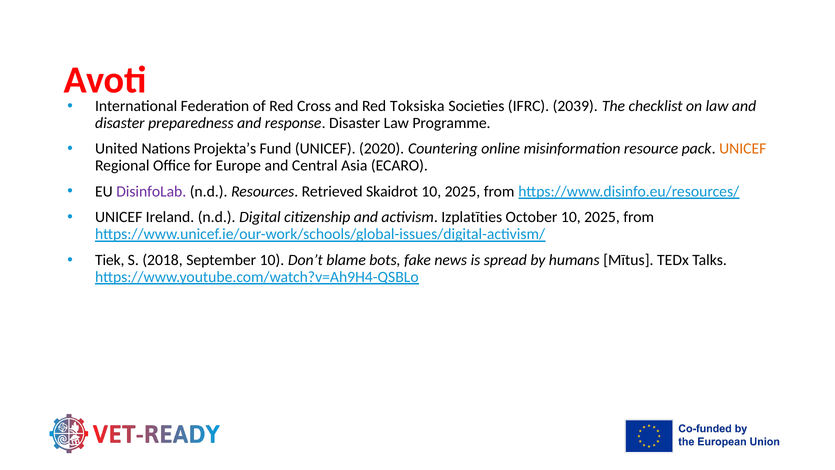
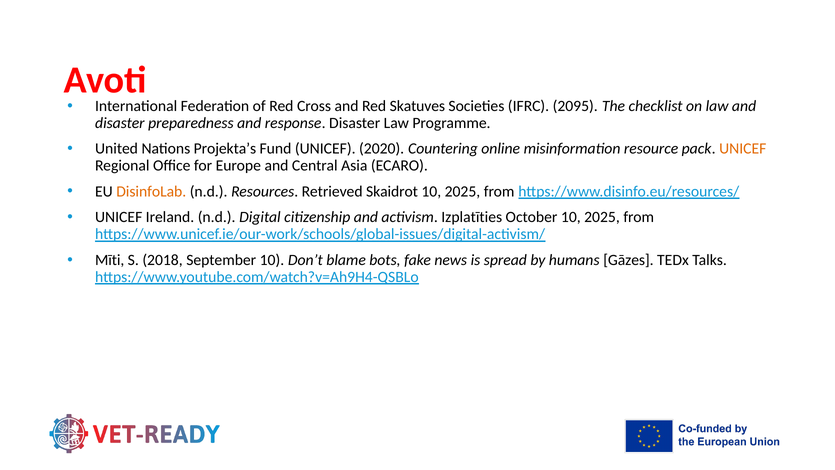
Toksiska: Toksiska -> Skatuves (417, 106)
2039: 2039 -> 2095 (575, 106)
DisinfoLab colour: purple -> orange (151, 191)
Tiek: Tiek -> Mīti (110, 260)
Mītus: Mītus -> Gāzes (628, 260)
